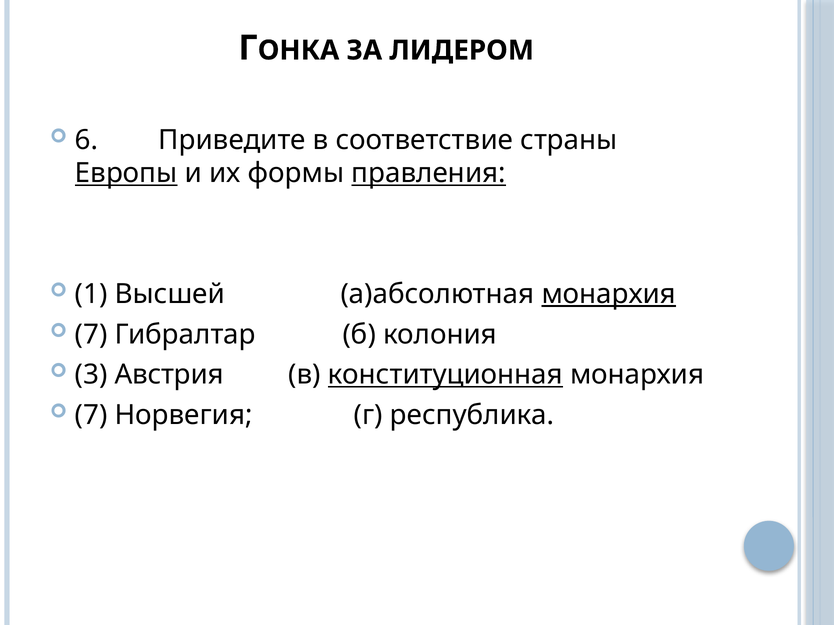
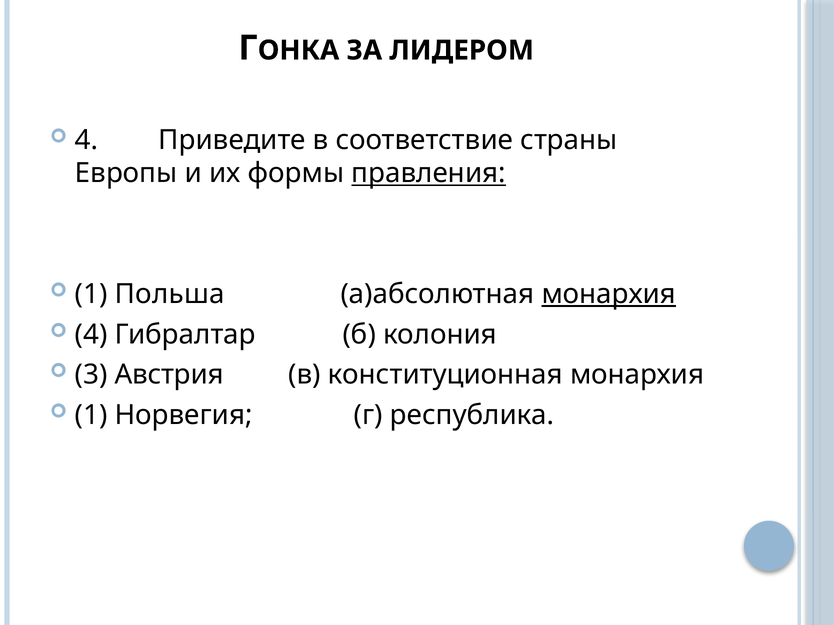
6: 6 -> 4 (87, 140)
Европы underline: present -> none (126, 173)
Высшей: Высшей -> Польша (170, 294)
7: 7 -> 4 (91, 335)
конституционная underline: present -> none (445, 375)
7: 7 -> 1 (91, 415)
